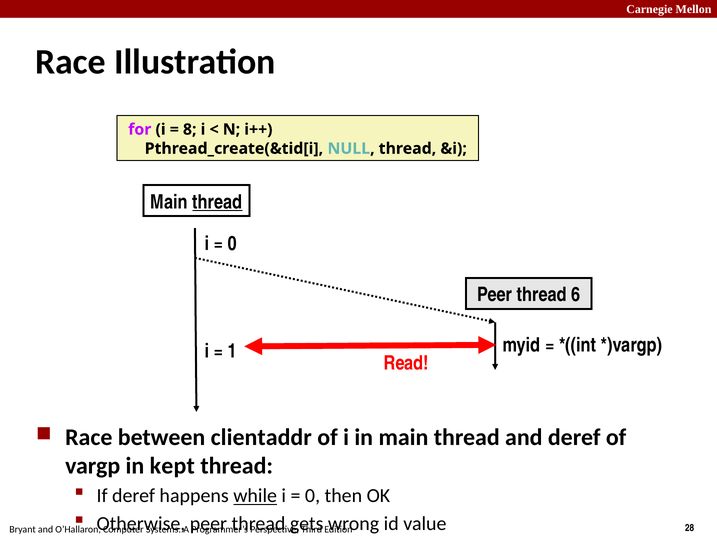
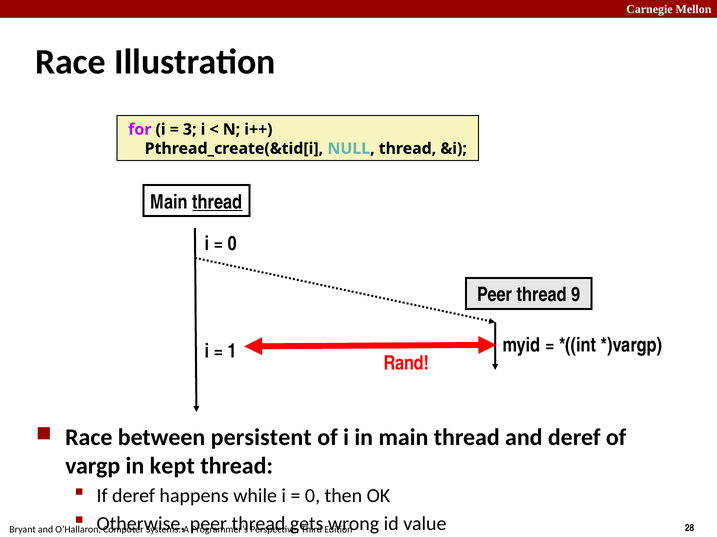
8: 8 -> 3 (190, 130)
6: 6 -> 9 (576, 295)
Read: Read -> Rand (406, 364)
clientaddr: clientaddr -> persistent (261, 438)
while underline: present -> none (255, 497)
